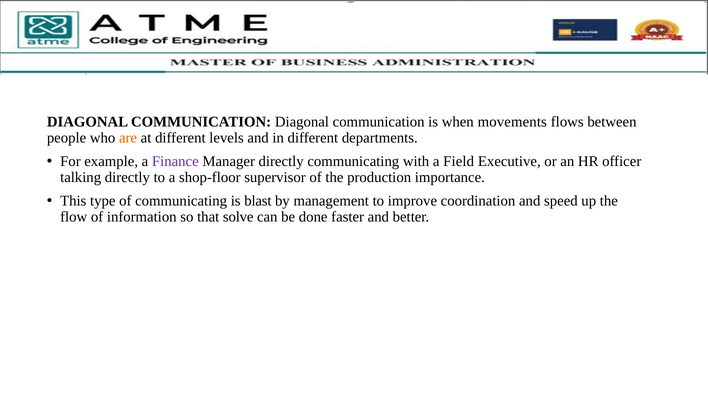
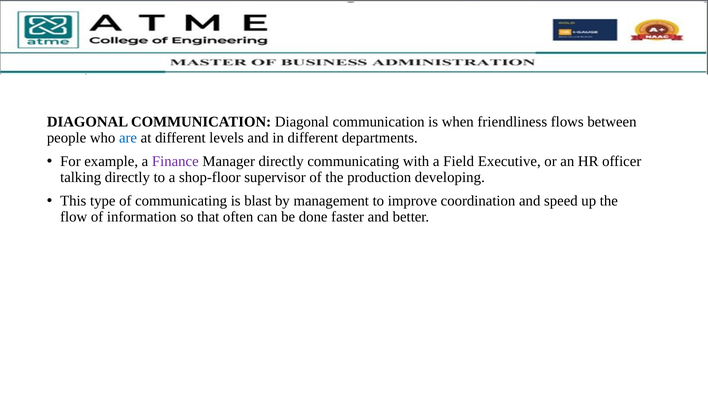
movements: movements -> friendliness (512, 122)
are colour: orange -> blue (128, 138)
importance: importance -> developing (450, 177)
solve: solve -> often (238, 216)
